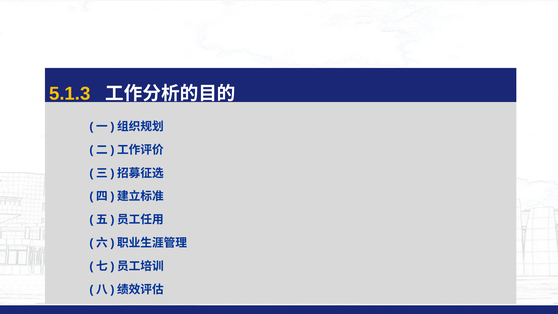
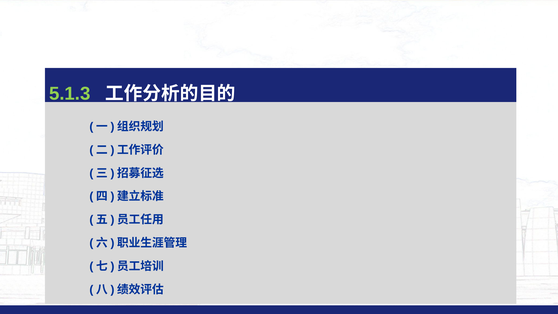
5.1.3 colour: yellow -> light green (70, 94)
